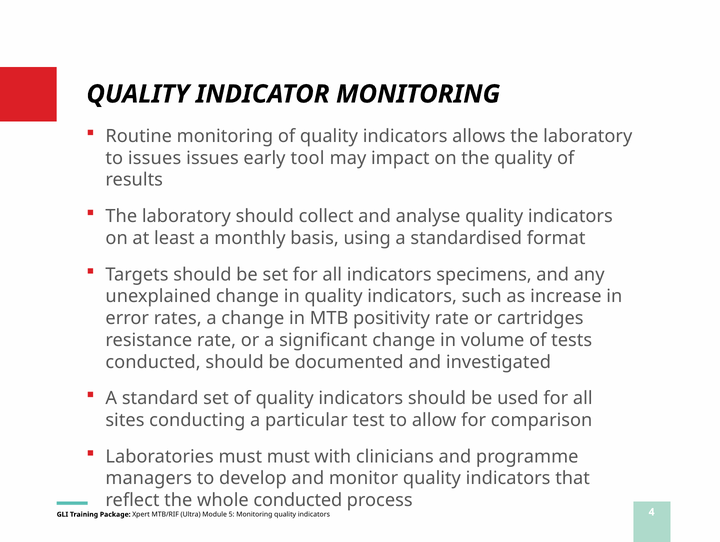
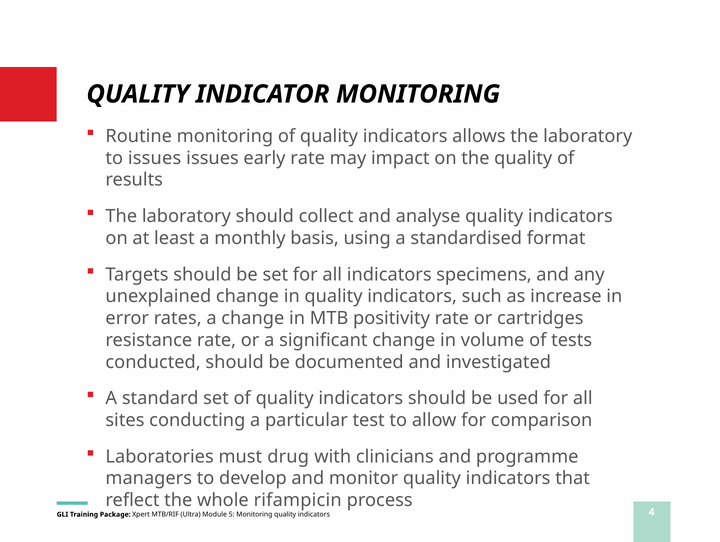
early tool: tool -> rate (308, 158)
must must: must -> drug (288, 457)
whole conducted: conducted -> rifampicin (298, 500)
